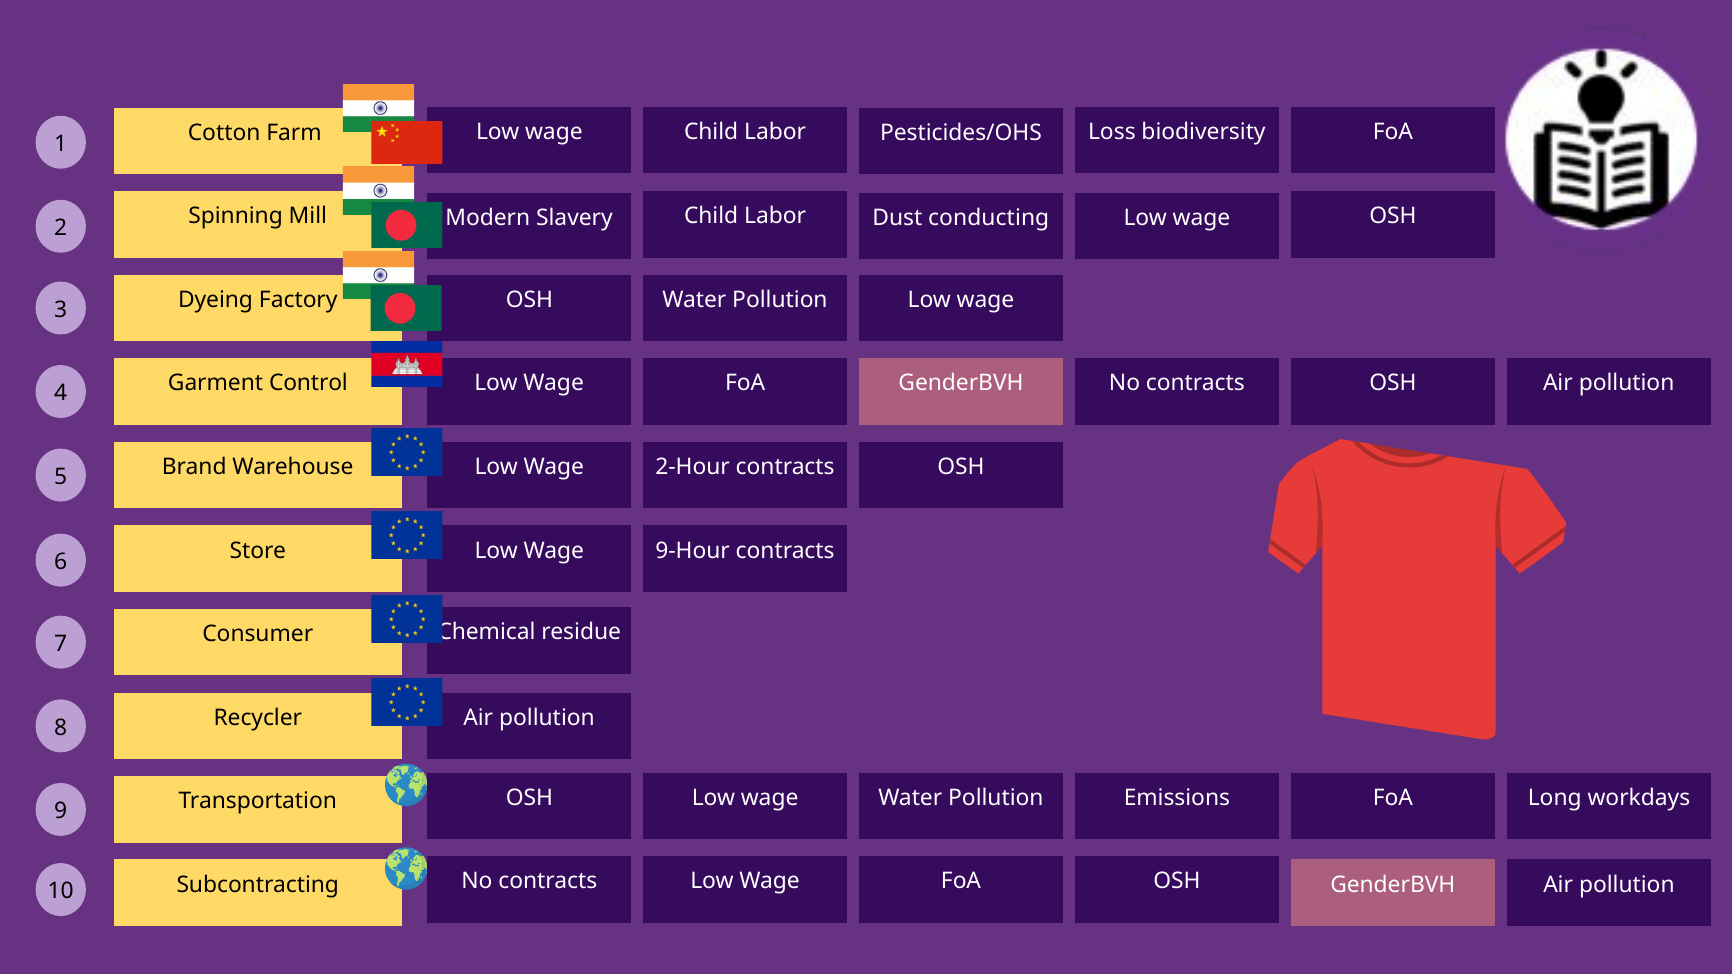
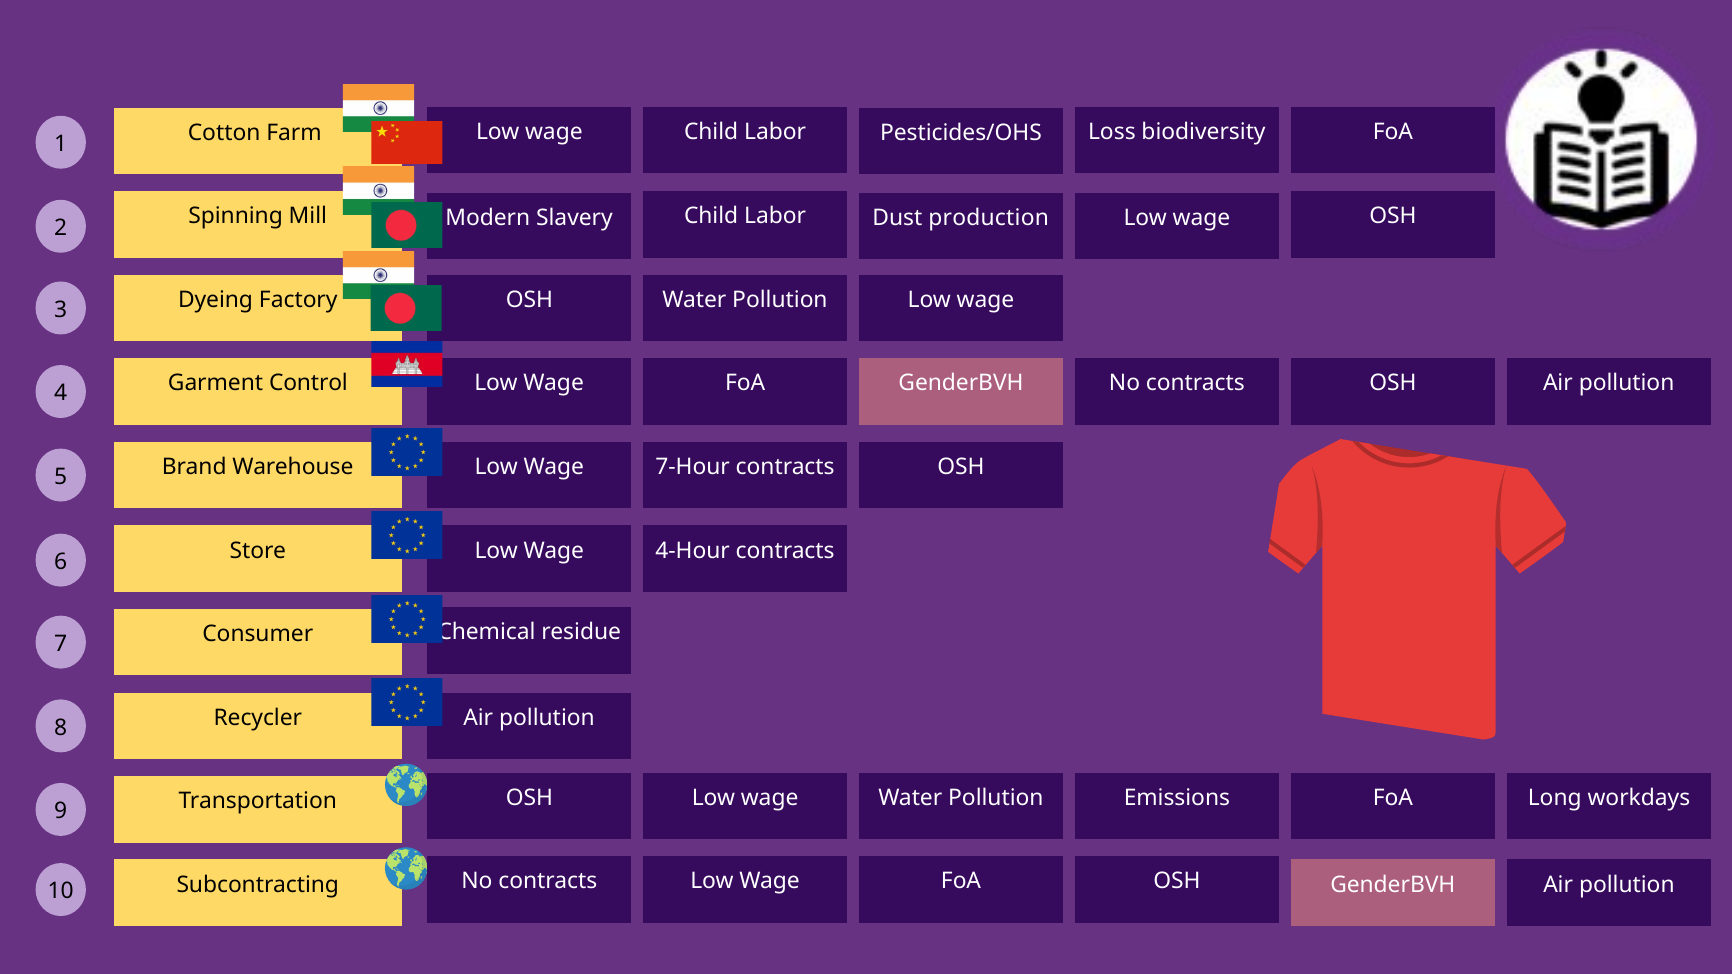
conducting: conducting -> production (989, 218)
2-Hour: 2-Hour -> 7-Hour (693, 467)
9-Hour: 9-Hour -> 4-Hour (693, 551)
